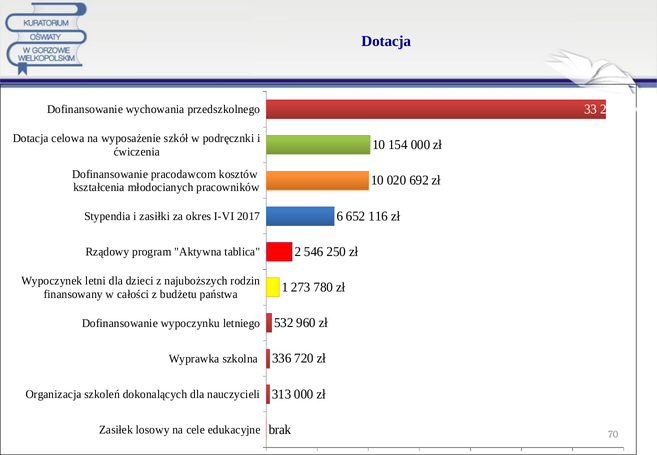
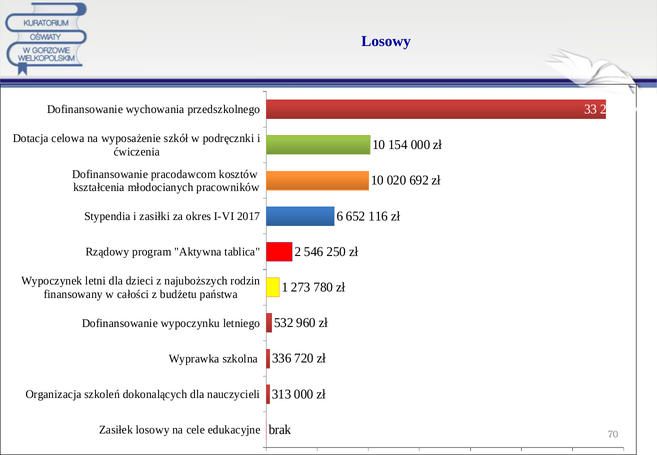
Dotacja: Dotacja -> Losowy (386, 41)
